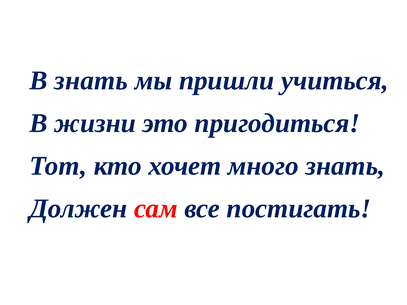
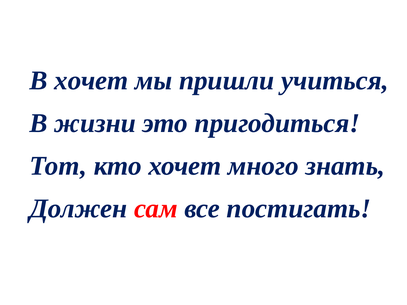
В знать: знать -> хочет (91, 81)
